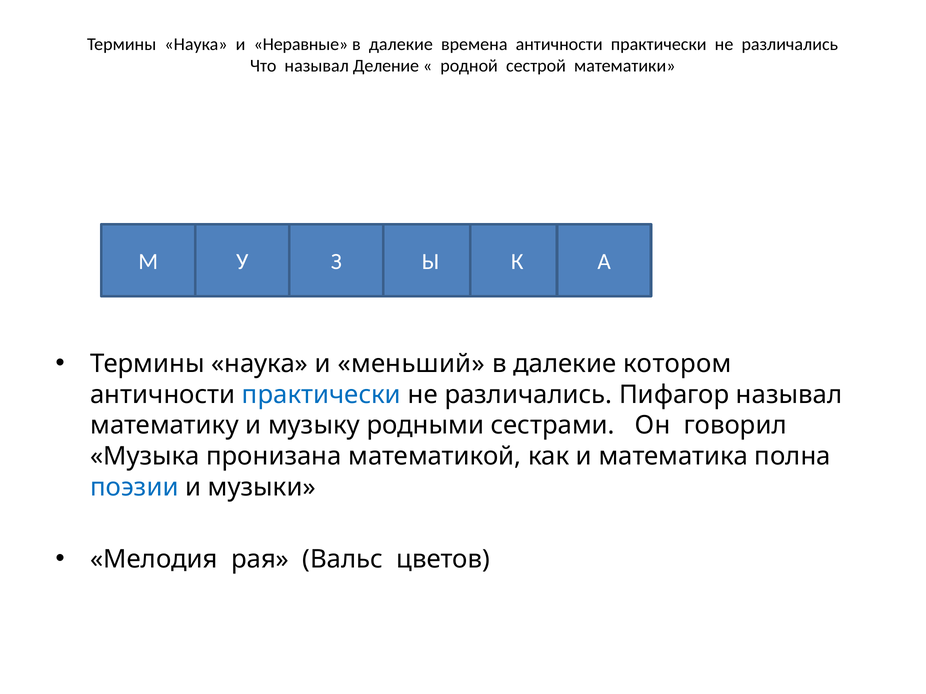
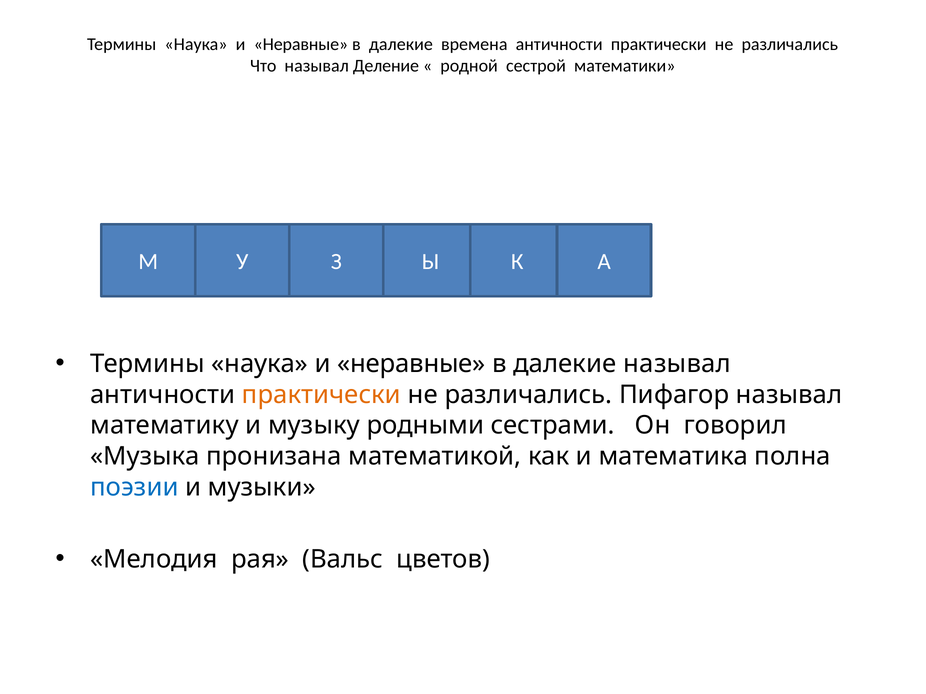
меньший: меньший -> неравные (411, 364)
далекие котором: котором -> называл (677, 364)
практически colour: blue -> orange (321, 395)
